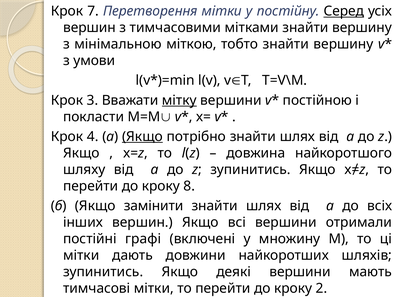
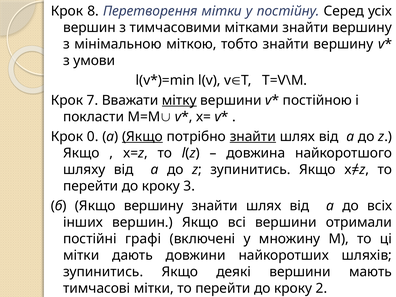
7: 7 -> 8 (93, 11)
Серед underline: present -> none (344, 11)
3: 3 -> 7 (92, 100)
4: 4 -> 0 (93, 137)
знайти underline: none -> present (253, 137)
8: 8 -> 3 (189, 186)
Якщо замінити: замінити -> вершину (154, 206)
